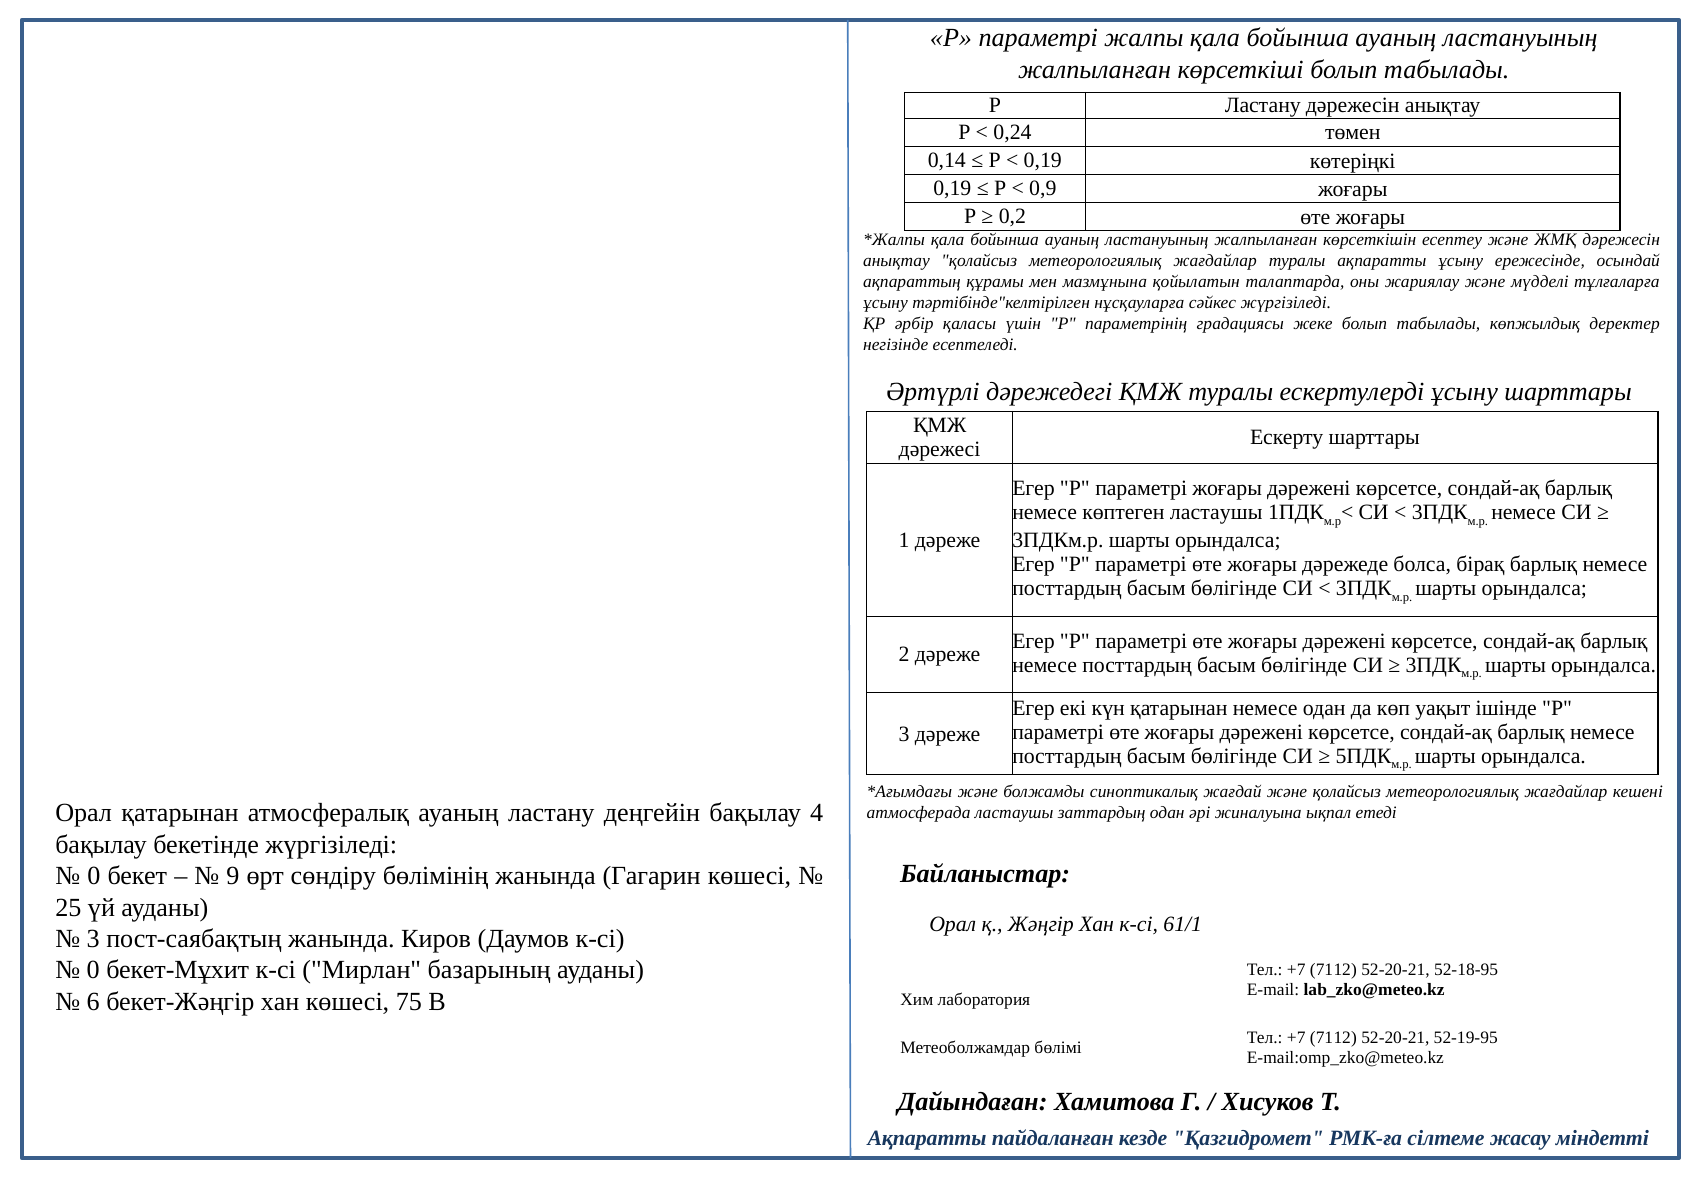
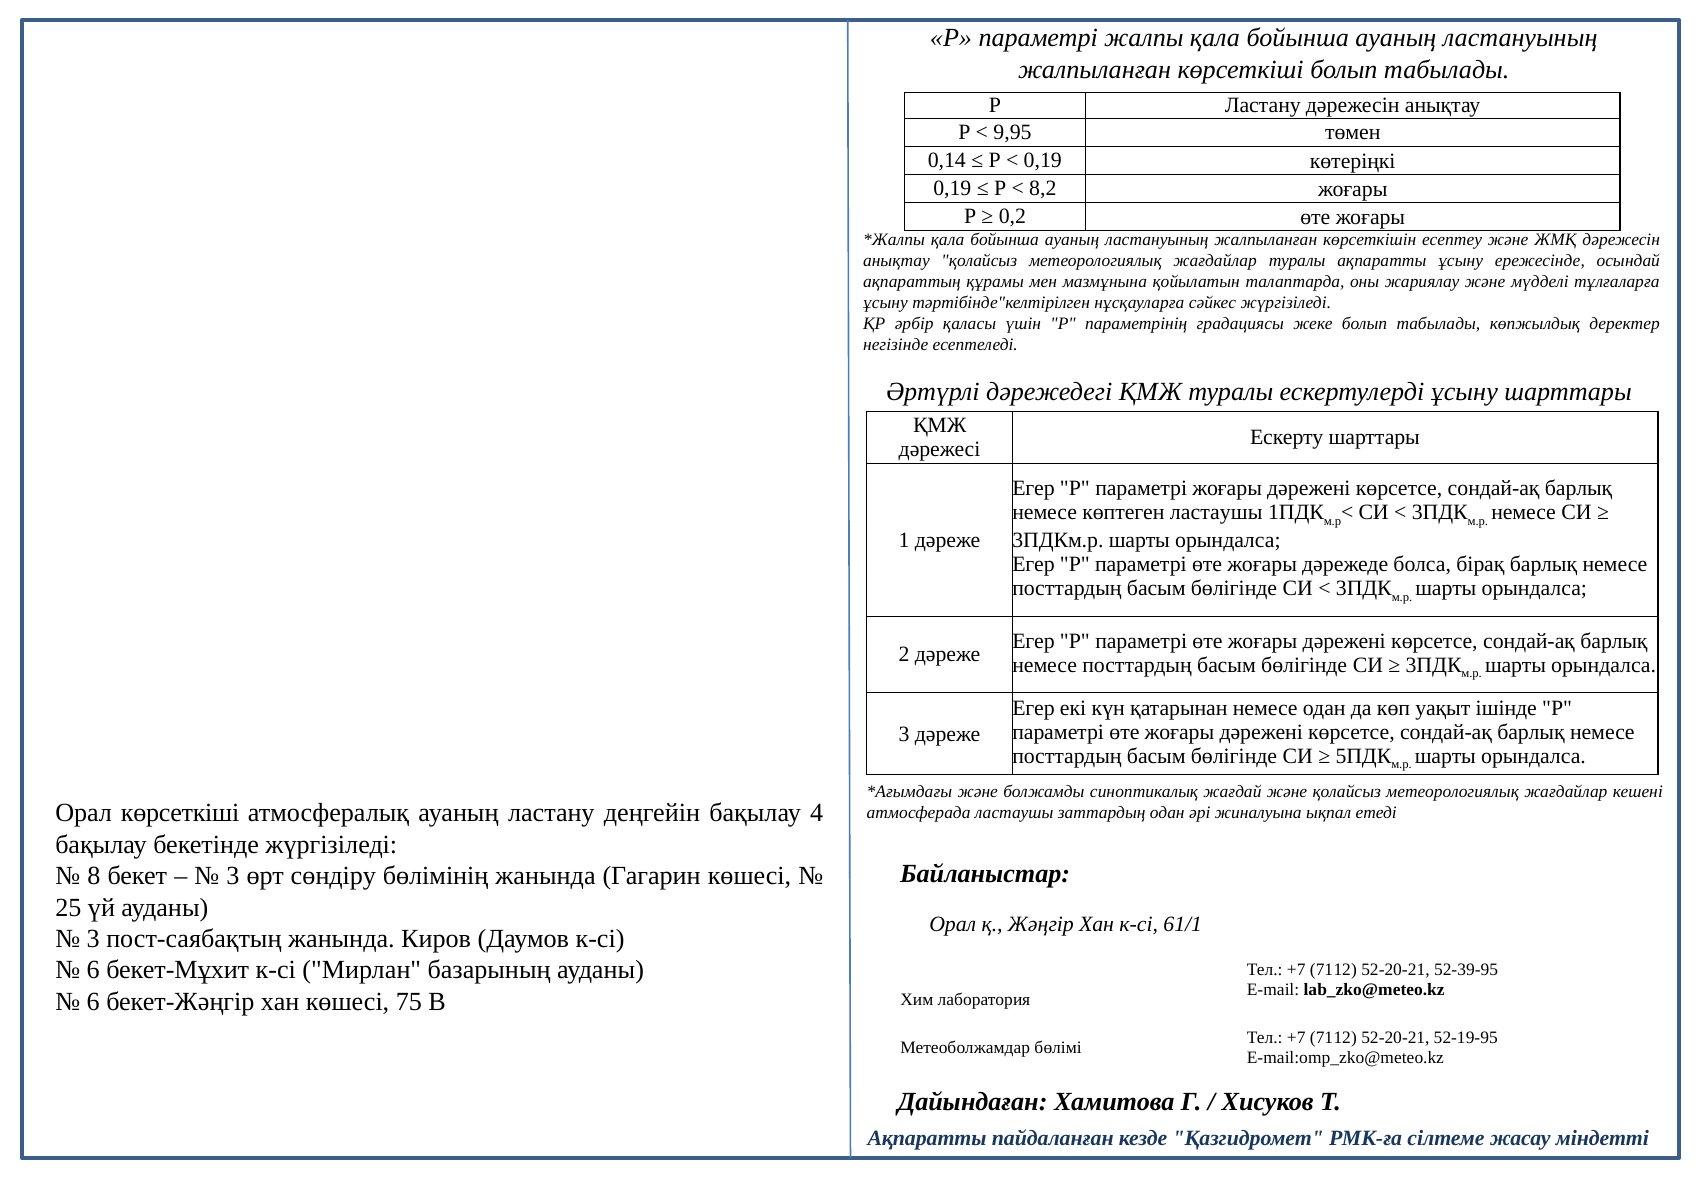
0,24: 0,24 -> 9,95 (1013, 132)
0,9: 0,9 -> 8,2 (1043, 189)
Орал қатарынан: қатарынан -> көрсеткіші (180, 813)
0: 0 -> 8 (94, 876)
9: 9 -> 3 (233, 876)
0: 0 -> 6 (93, 970)
52-18-95: 52-18-95 -> 52-39-95 (1466, 970)
